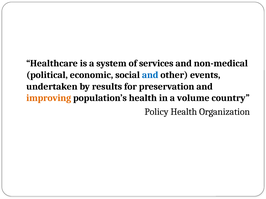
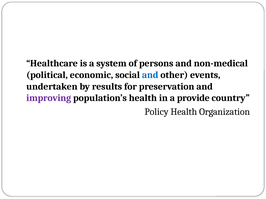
services: services -> persons (156, 64)
improving colour: orange -> purple (49, 98)
volume: volume -> provide (193, 98)
